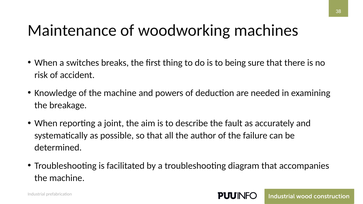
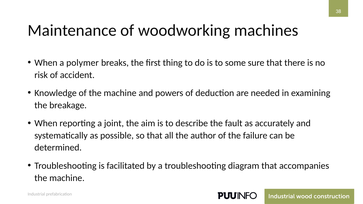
switches: switches -> polymer (83, 63)
being: being -> some (235, 63)
